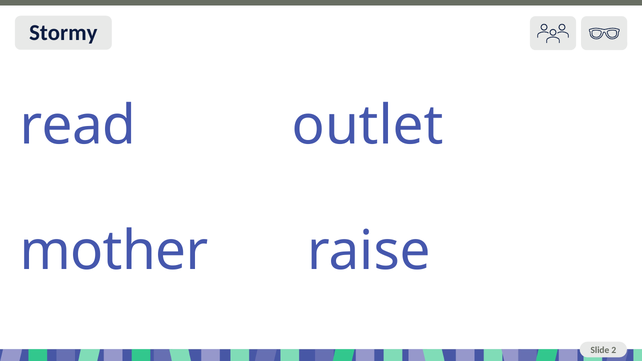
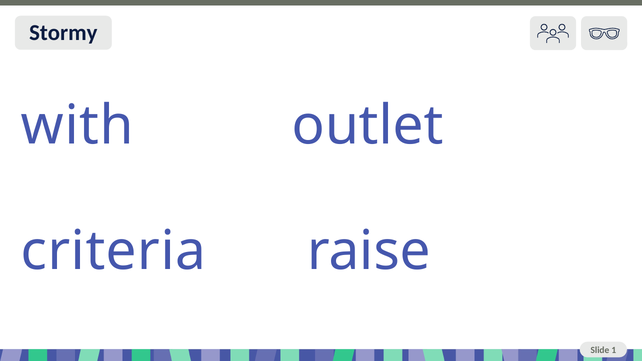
read: read -> with (77, 126)
mother: mother -> criteria (113, 251)
2: 2 -> 1 (614, 350)
